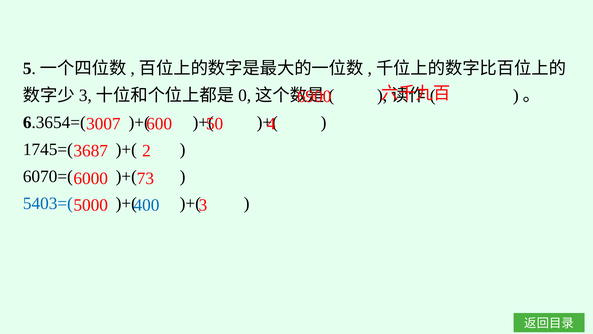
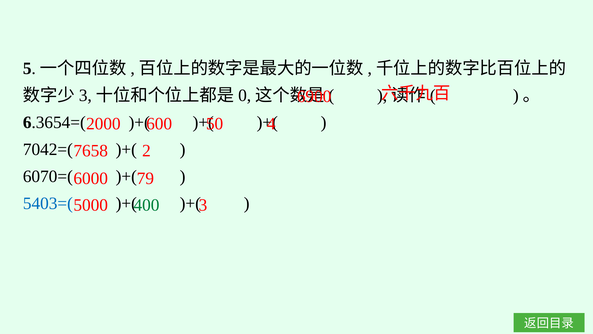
3007: 3007 -> 2000 (103, 124)
1745=(: 1745=( -> 7042=( (48, 149)
3687: 3687 -> 7658 (91, 151)
73: 73 -> 79 (145, 178)
400 colour: blue -> green (146, 205)
